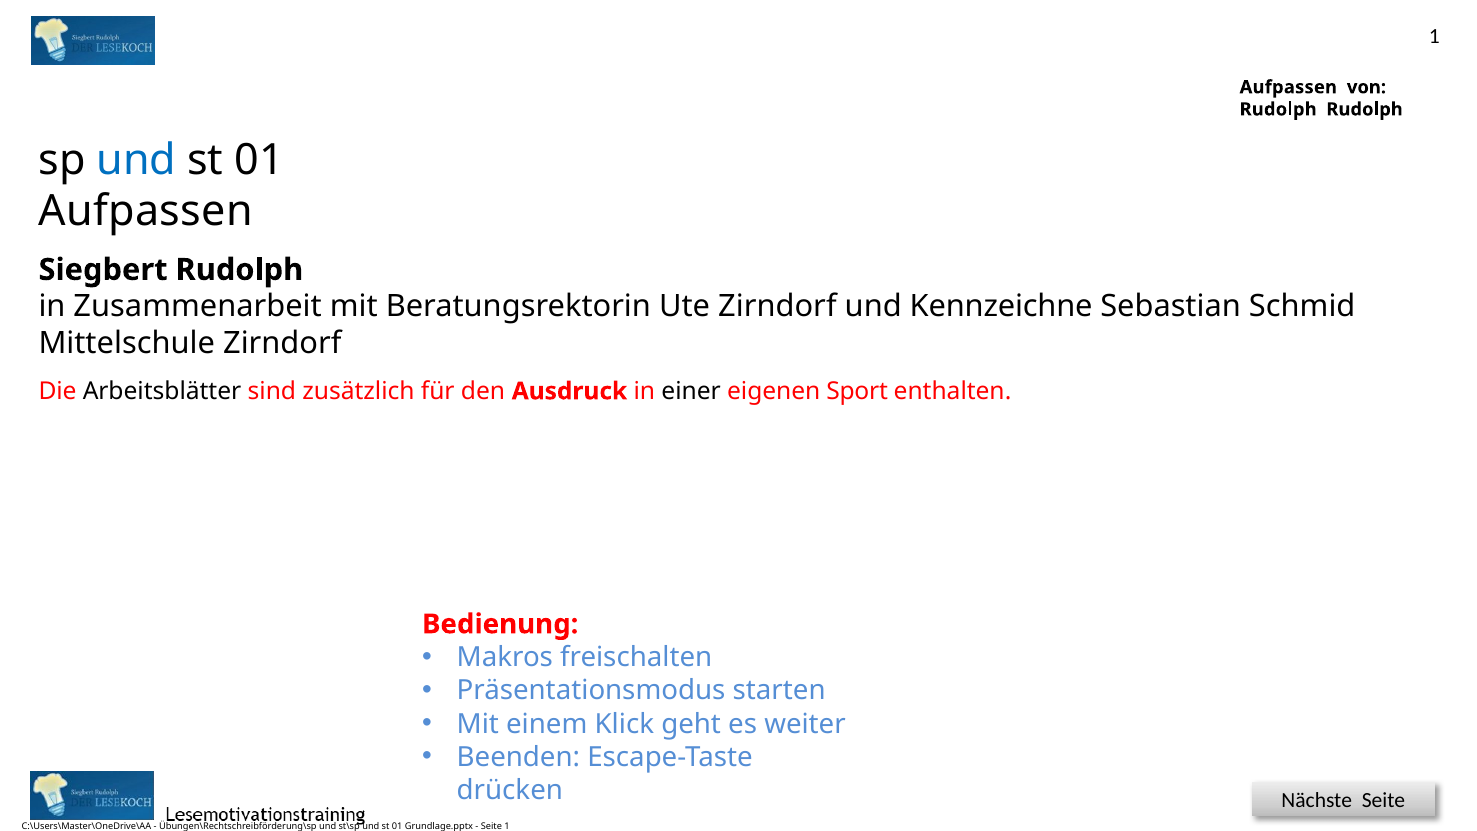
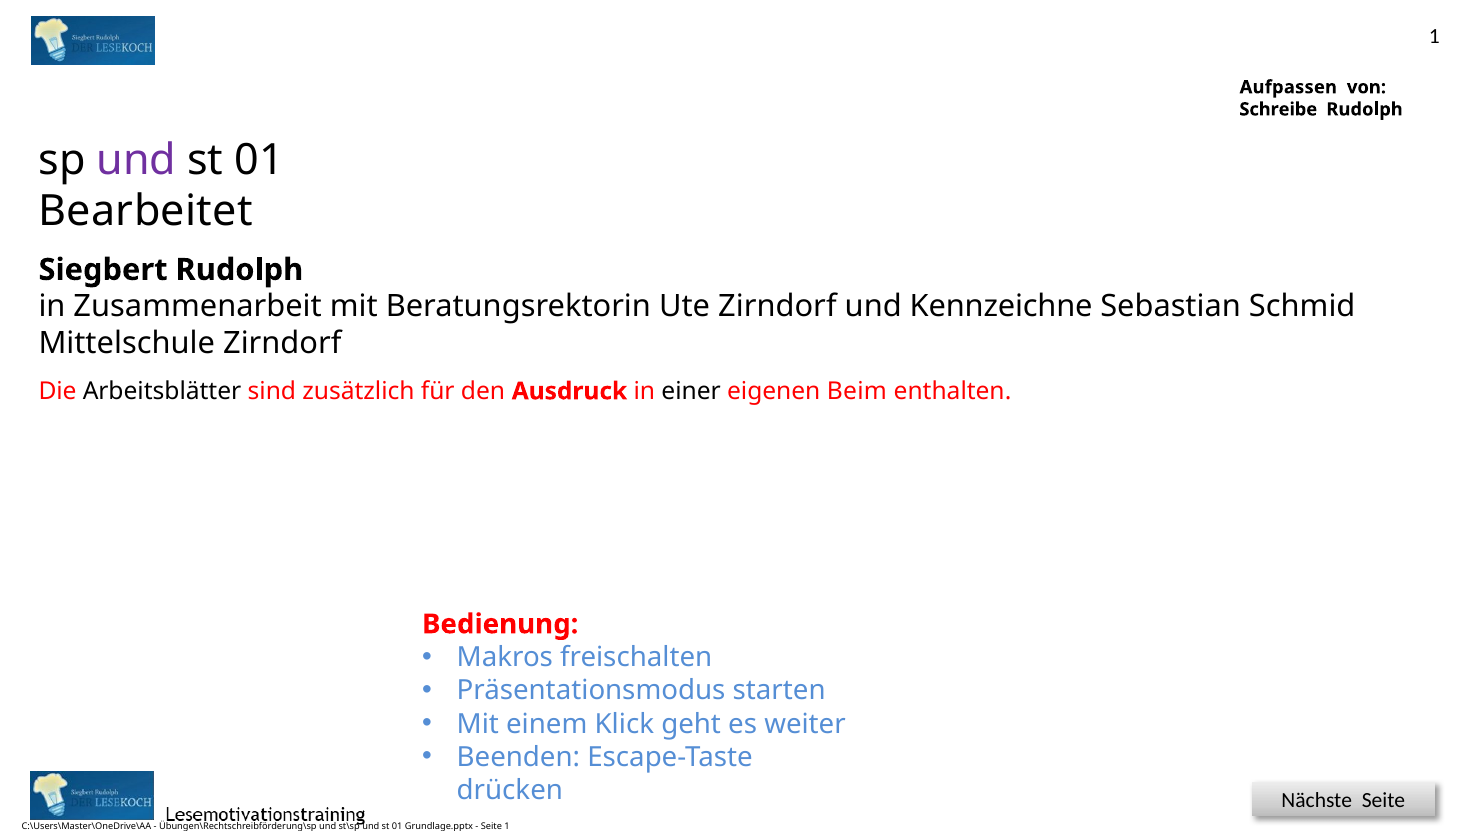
Rudolph: Rudolph -> Schreibe (1278, 109)
und colour: blue -> purple (137, 160)
Aufpassen: Aufpassen -> Bearbeitet (146, 212)
Sport: Sport -> Beim (857, 391)
